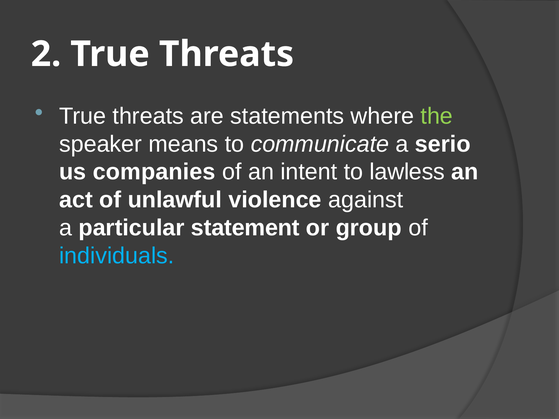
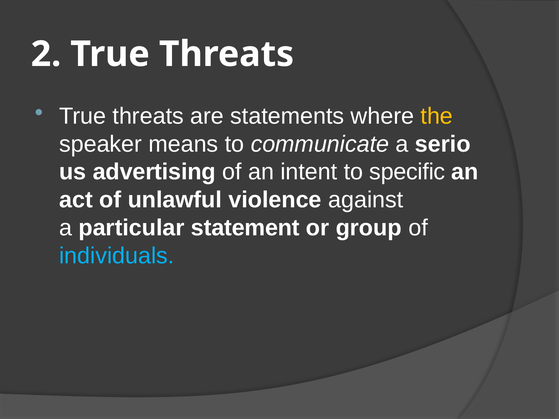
the colour: light green -> yellow (437, 116)
companies: companies -> advertising (154, 172)
lawless: lawless -> specific (407, 172)
